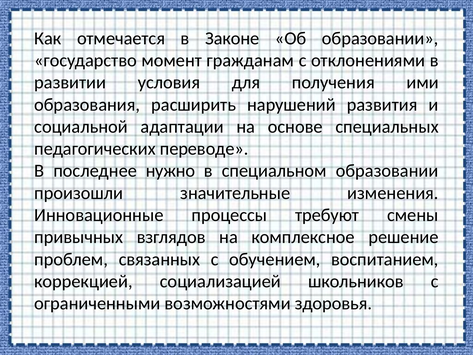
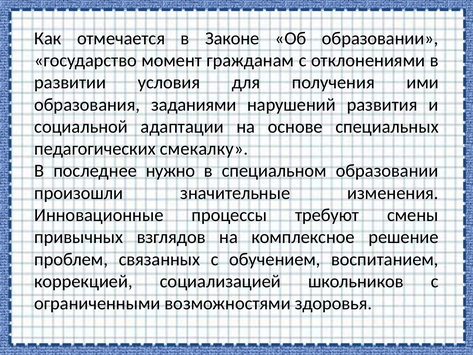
расширить: расширить -> заданиями (194, 105)
переводе: переводе -> смекалку (204, 149)
